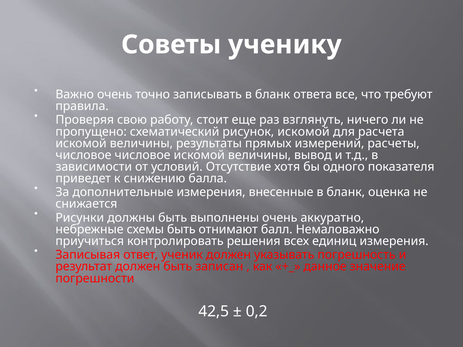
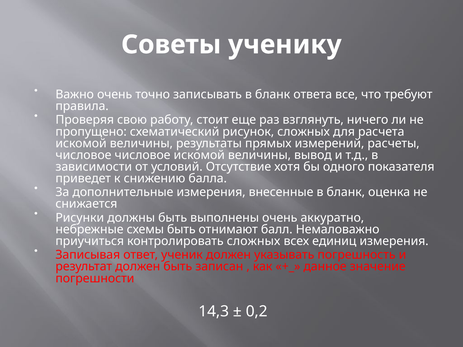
рисунок искомой: искомой -> сложных (304, 132)
контролировать решения: решения -> сложных (254, 241)
42,5: 42,5 -> 14,3 (214, 312)
